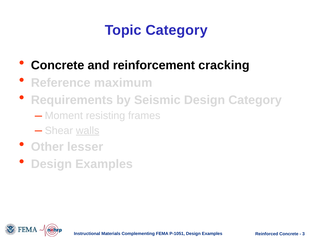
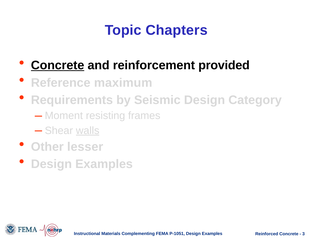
Topic Category: Category -> Chapters (177, 30)
Concrete underline: none -> present (58, 65)
cracking: cracking -> provided (224, 65)
